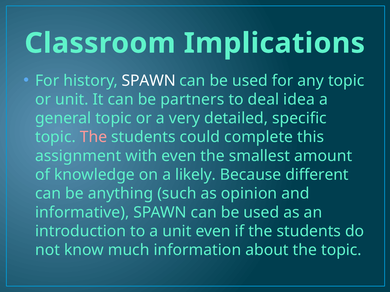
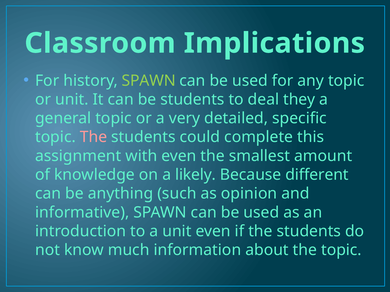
SPAWN colour: white -> light green (149, 81)
be partners: partners -> students (192, 100)
idea: idea -> they (299, 100)
